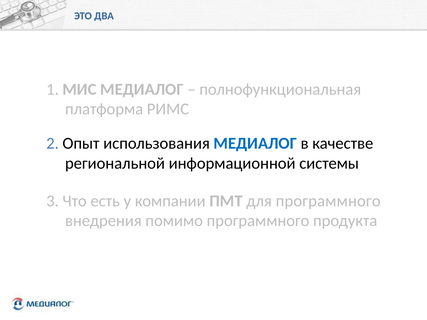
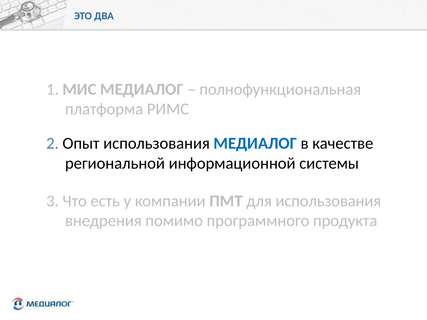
для программного: программного -> использования (328, 201)
